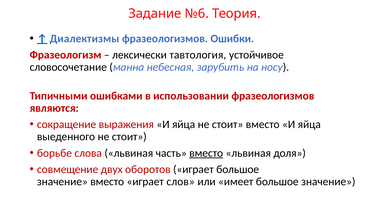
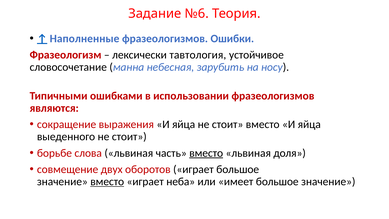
Диалектизмы: Диалектизмы -> Наполненные (85, 39)
вместо underline: none -> present (107, 181)
слов: слов -> неба (181, 181)
